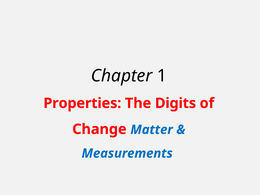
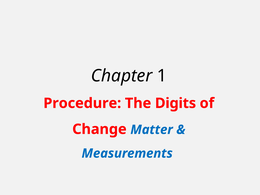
Properties: Properties -> Procedure (82, 103)
